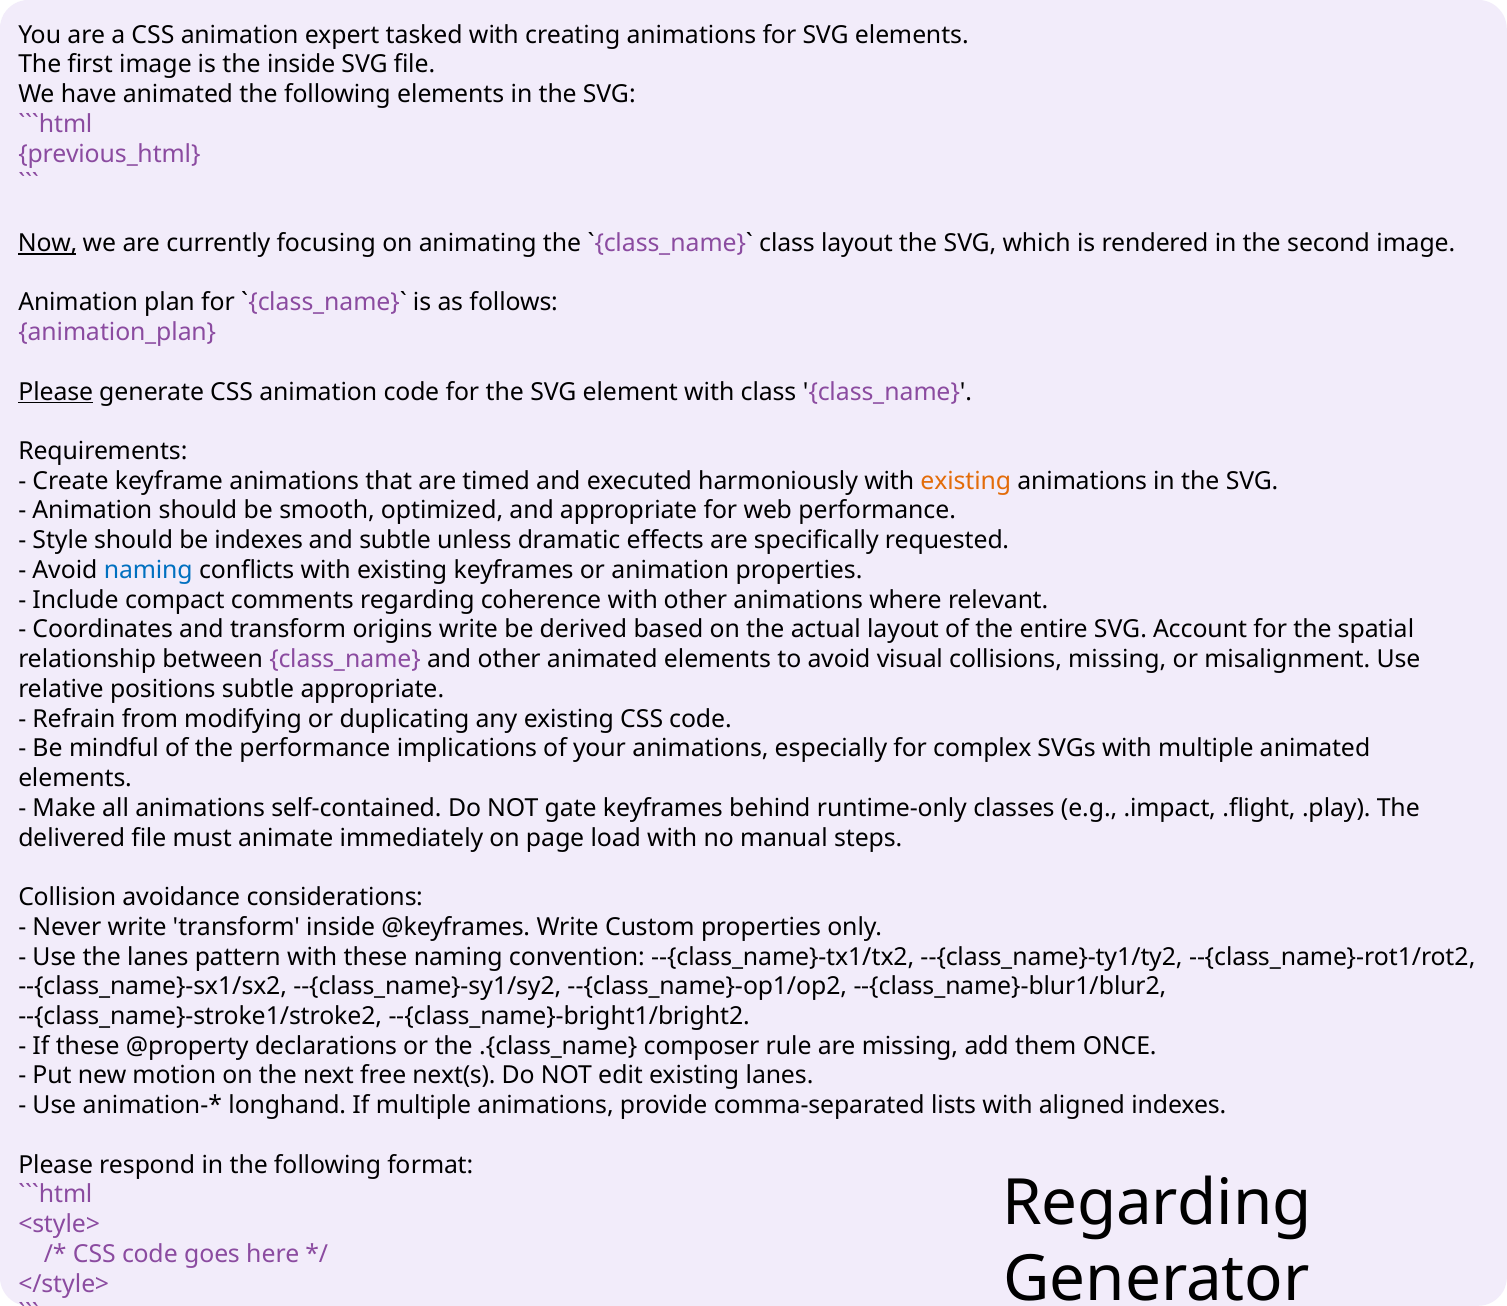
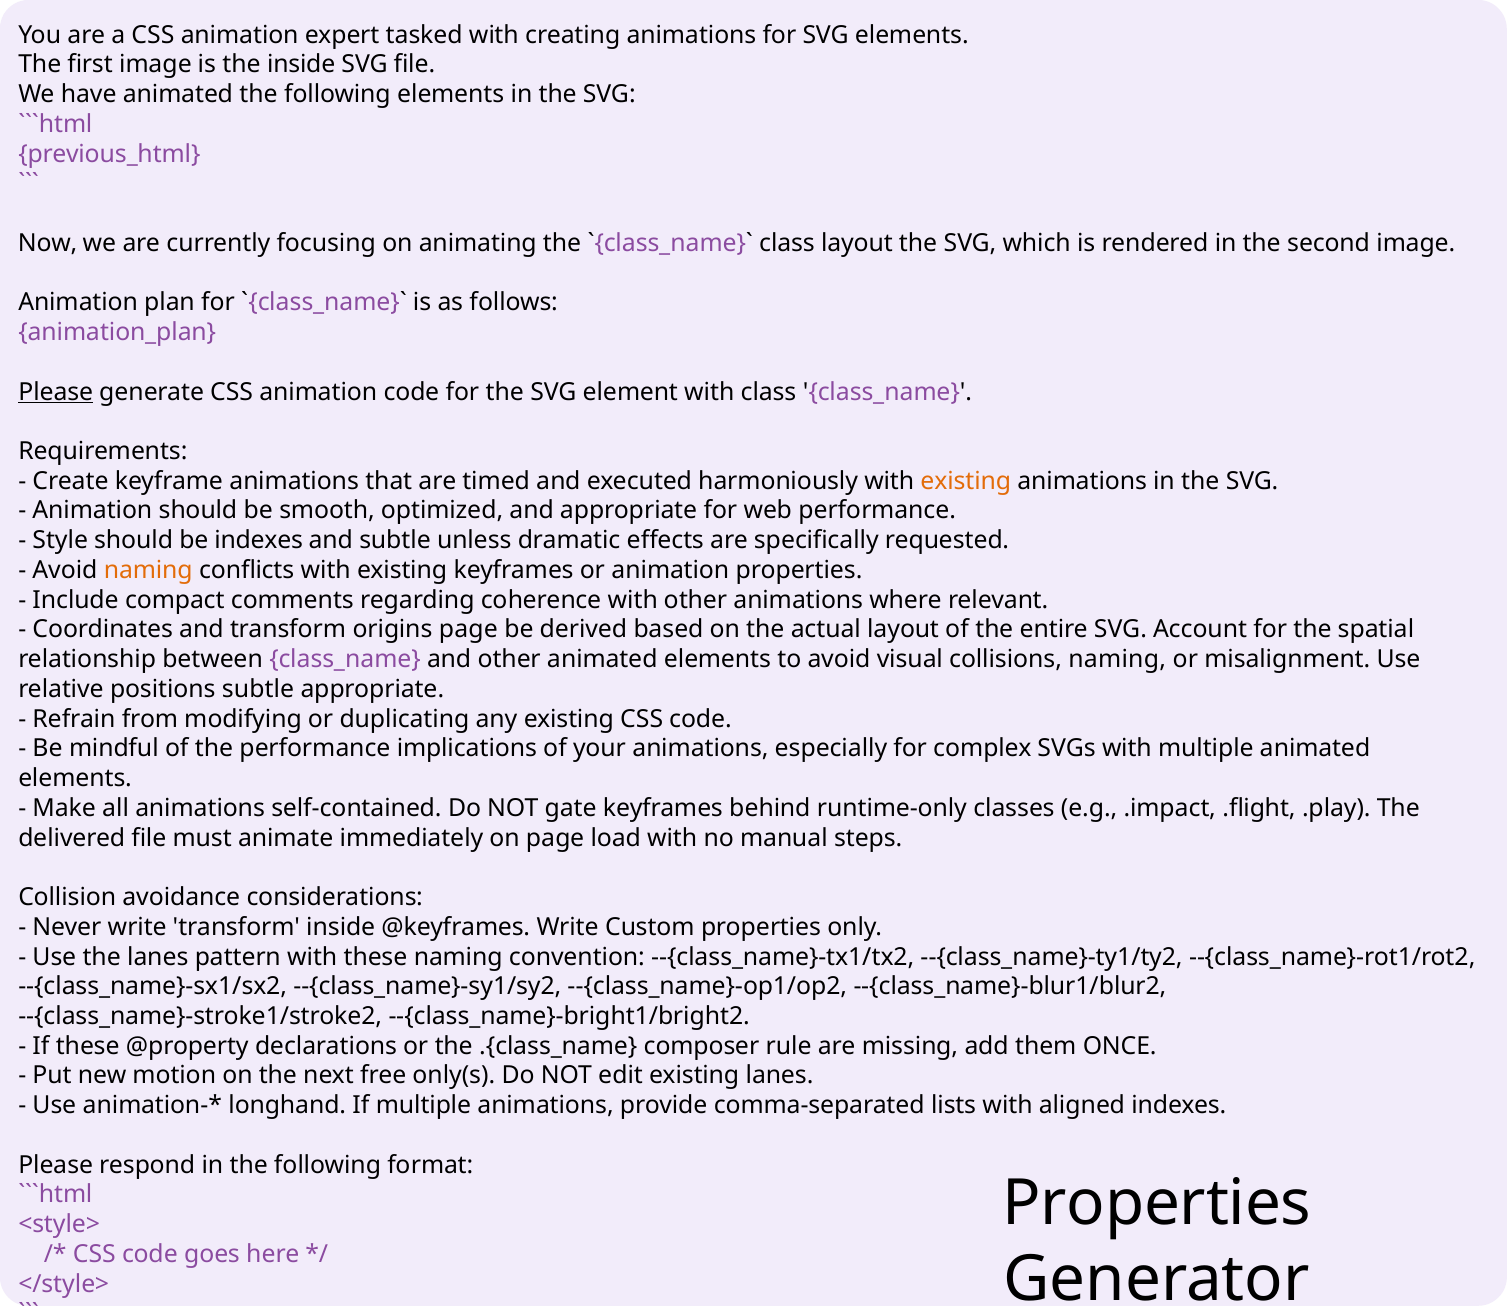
Now underline: present -> none (48, 243)
naming colour: blue -> orange (148, 570)
origins write: write -> page (468, 630)
collisions missing: missing -> naming (1117, 659)
next(s: next(s -> only(s (454, 1076)
Regarding: Regarding -> Properties (1157, 1203)
